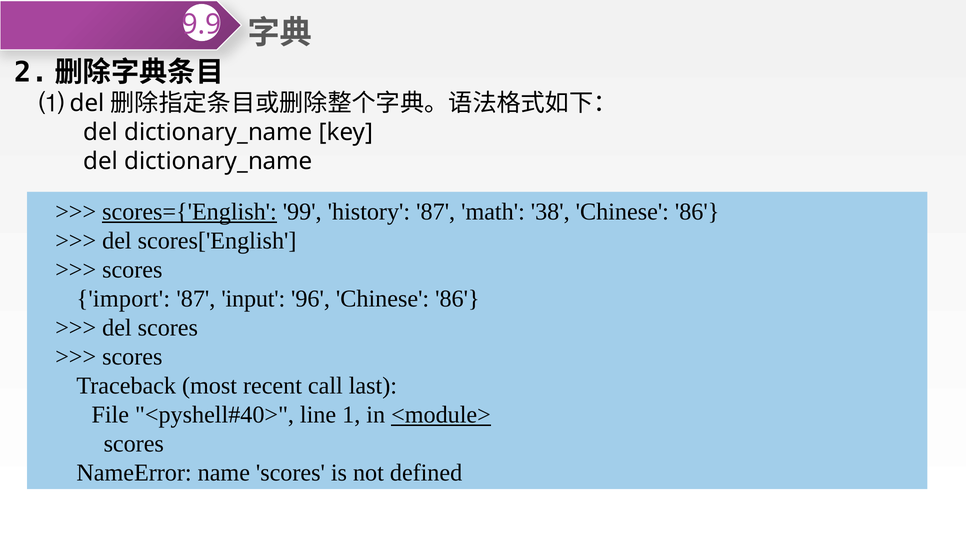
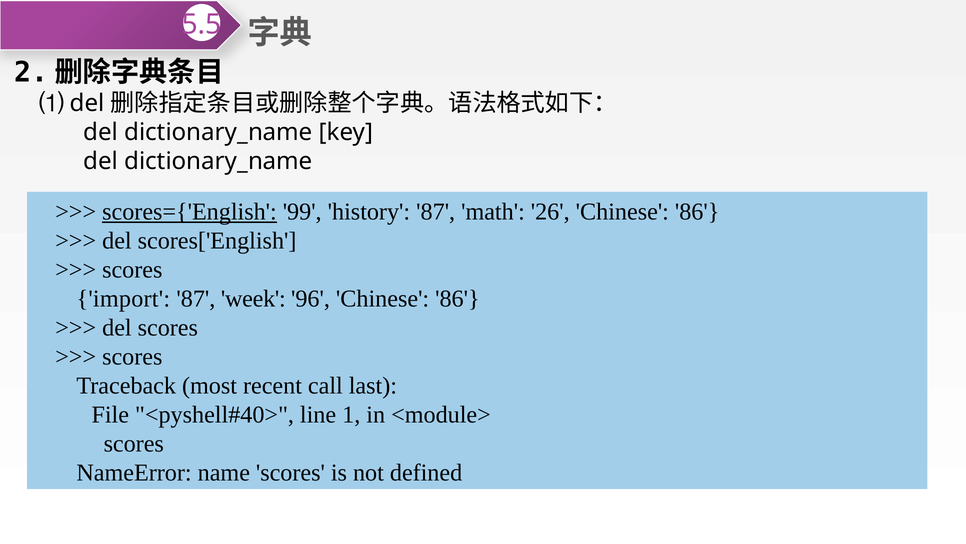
9.9: 9.9 -> 5.5 (202, 24)
38: 38 -> 26 (550, 211)
input: input -> week (253, 298)
<module> underline: present -> none (441, 414)
